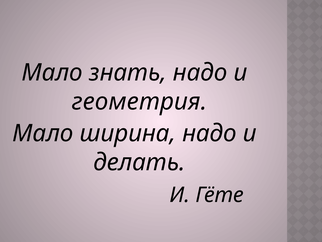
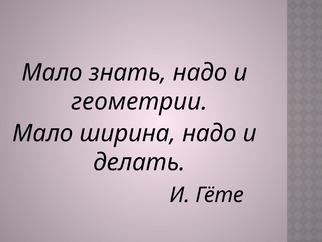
геометрия: геометрия -> геометрии (139, 101)
